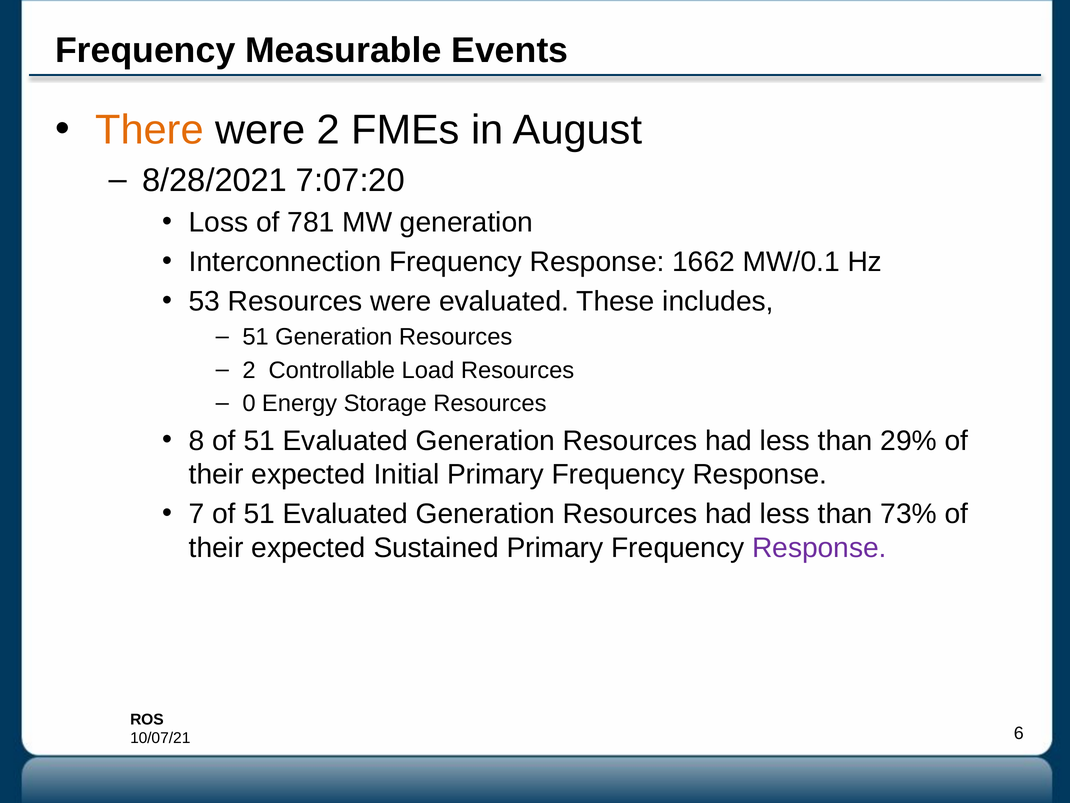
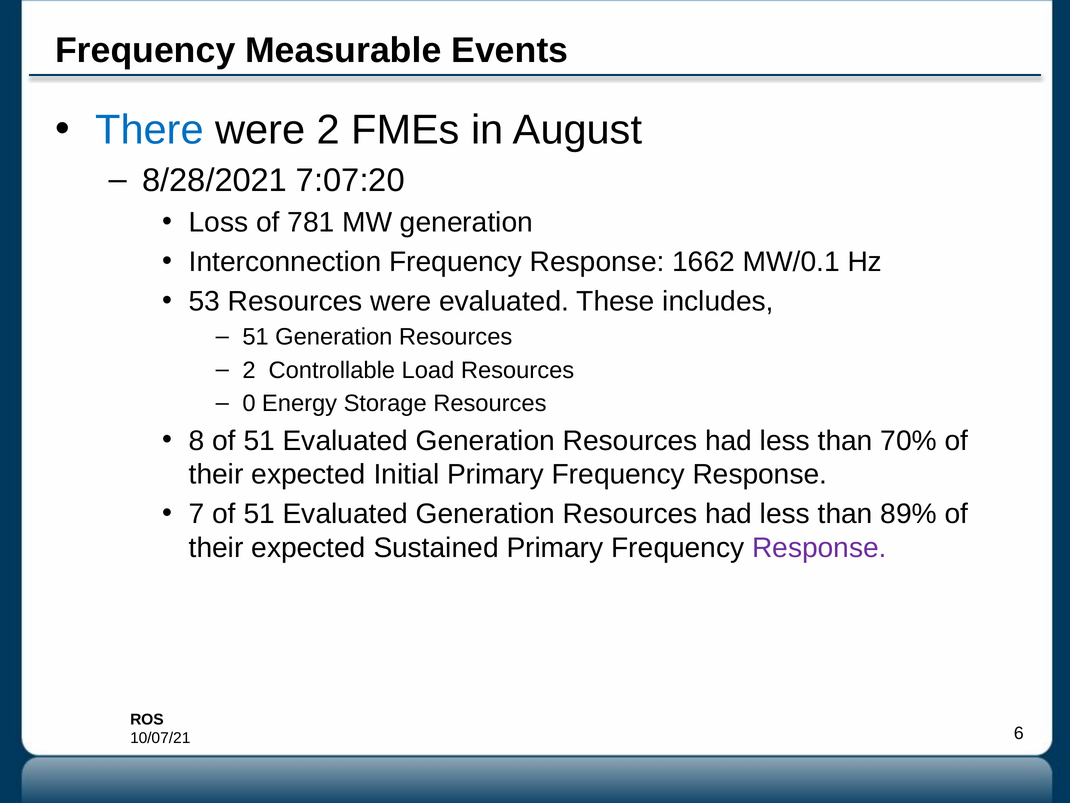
There colour: orange -> blue (150, 130)
29%: 29% -> 70% (909, 441)
73%: 73% -> 89% (909, 514)
